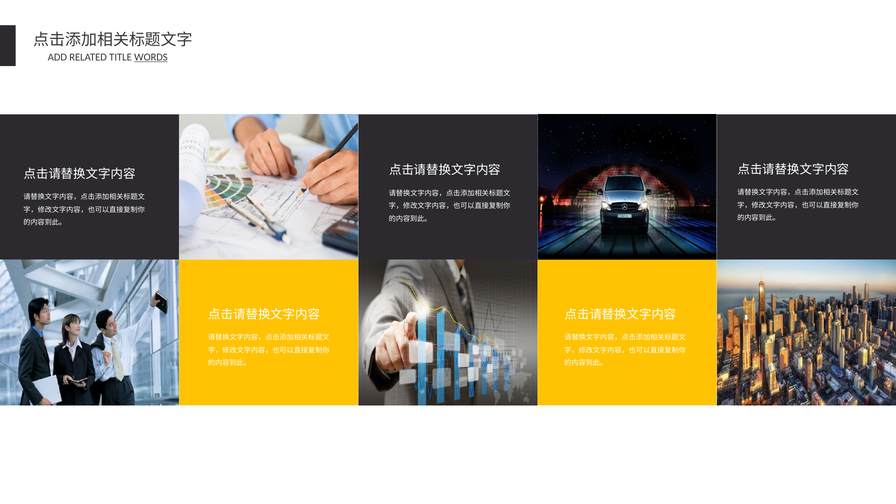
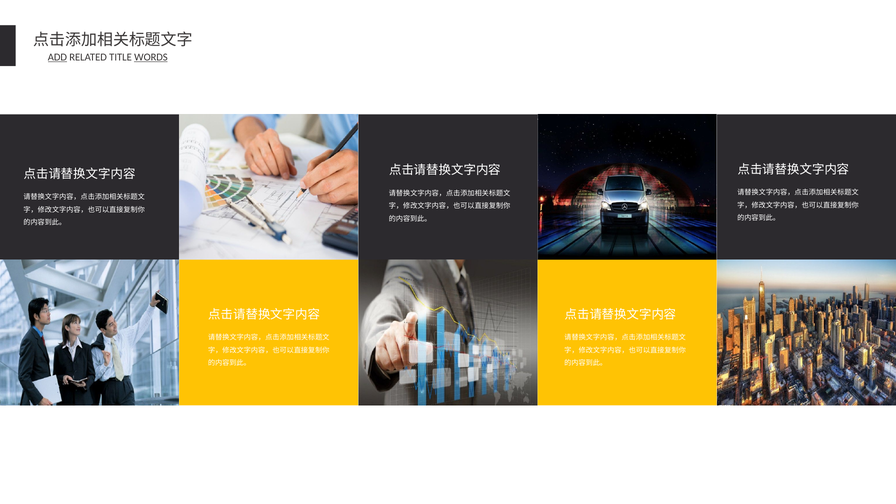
ADD underline: none -> present (57, 57)
